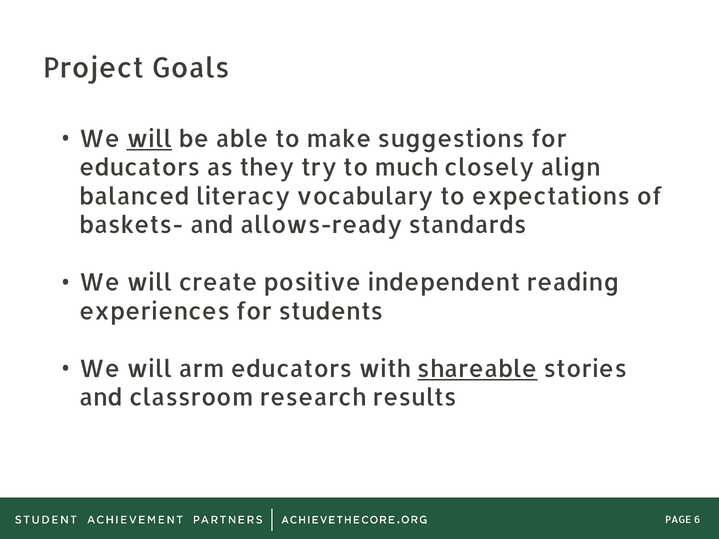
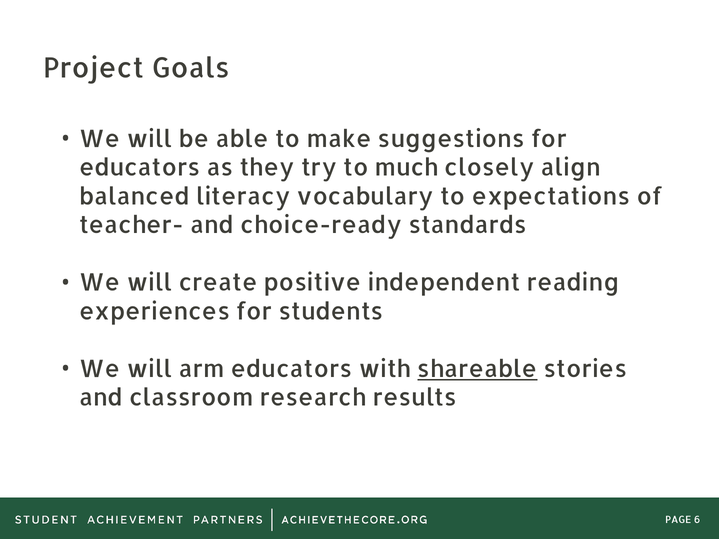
will underline: present -> none (149, 139)
baskets-: baskets- -> teacher- (131, 226)
allows-ready: allows-ready -> choice-ready (321, 226)
